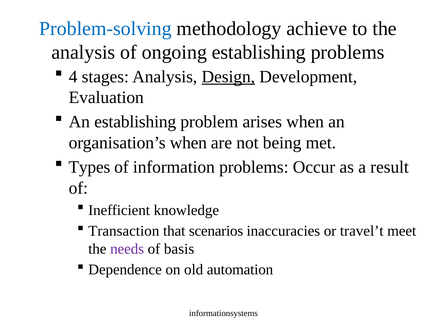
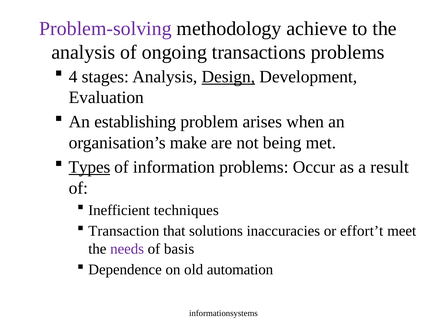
Problem-solving colour: blue -> purple (105, 29)
ongoing establishing: establishing -> transactions (259, 52)
organisation’s when: when -> make (188, 143)
Types underline: none -> present (89, 167)
knowledge: knowledge -> techniques (186, 210)
scenarios: scenarios -> solutions (216, 231)
travel’t: travel’t -> effort’t (362, 231)
